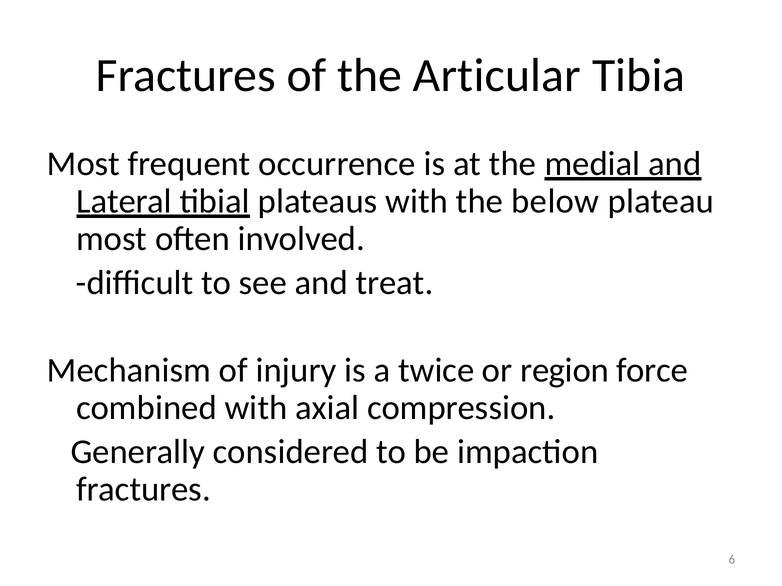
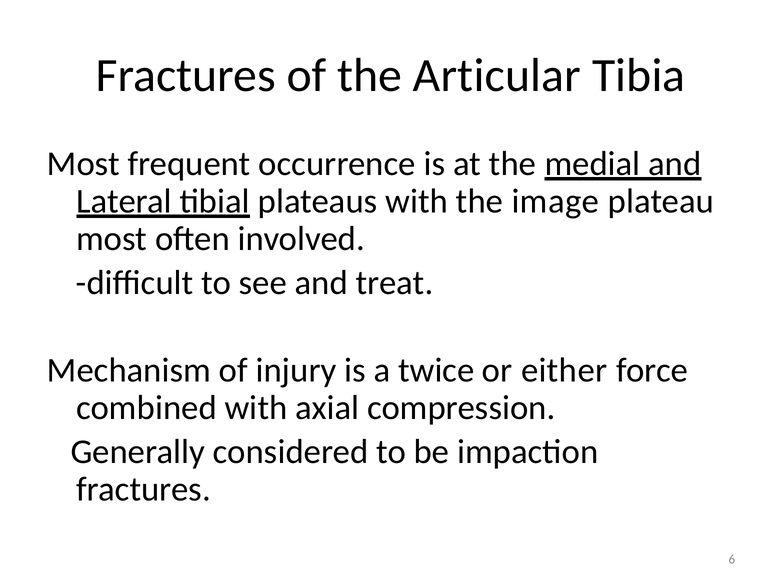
below: below -> image (555, 202)
region: region -> either (564, 371)
